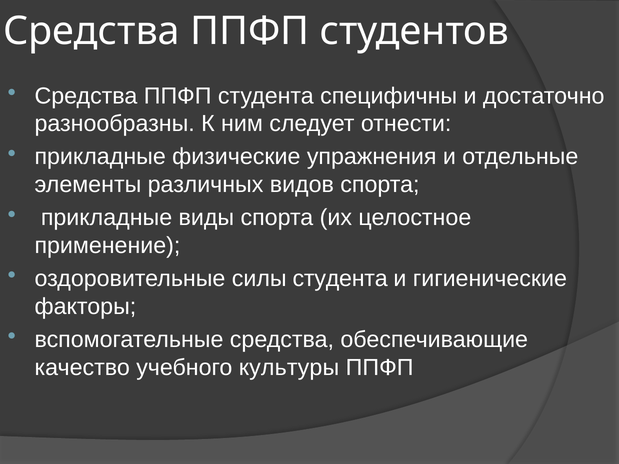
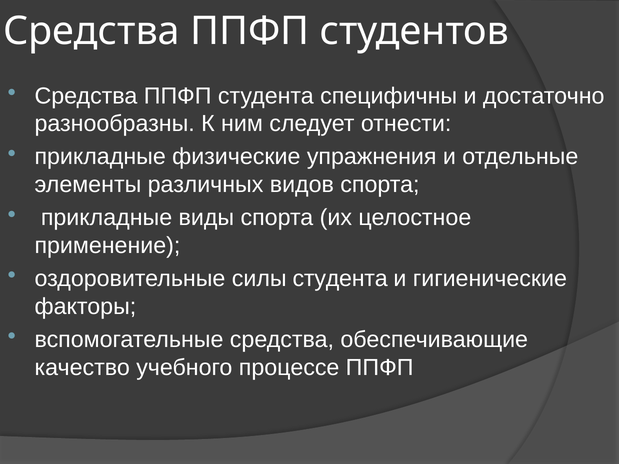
культуры: культуры -> процессе (289, 368)
